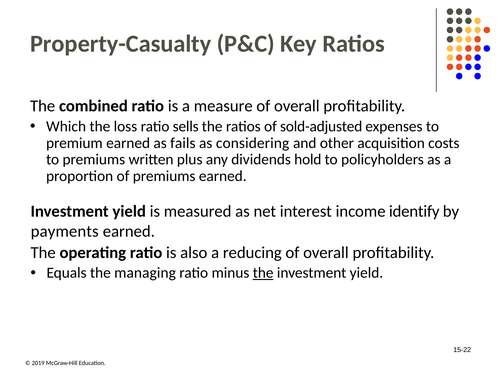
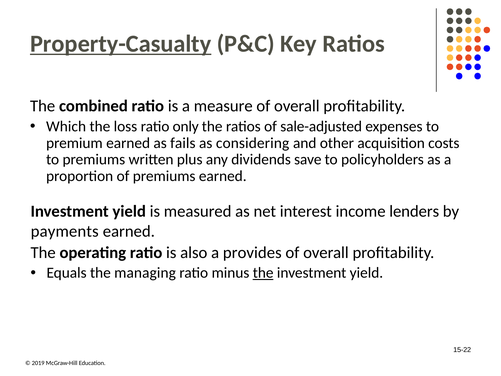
Property-Casualty underline: none -> present (121, 44)
sells: sells -> only (186, 126)
sold-adjusted: sold-adjusted -> sale-adjusted (321, 126)
hold: hold -> save (308, 159)
identify: identify -> lenders (414, 211)
reducing: reducing -> provides (252, 252)
